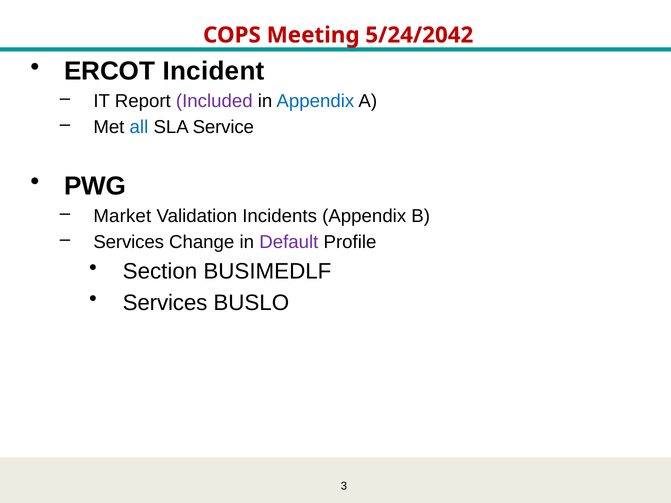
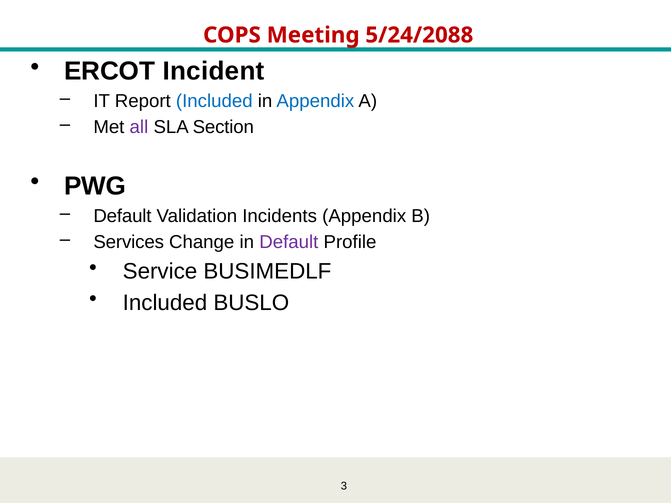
5/24/2042: 5/24/2042 -> 5/24/2088 (419, 35)
Included colour: purple -> blue (214, 101)
all colour: blue -> purple (139, 127)
Service: Service -> Section (223, 127)
Market: Market -> Default (122, 216)
Section: Section -> Service (160, 272)
Services: Services -> Included (165, 303)
